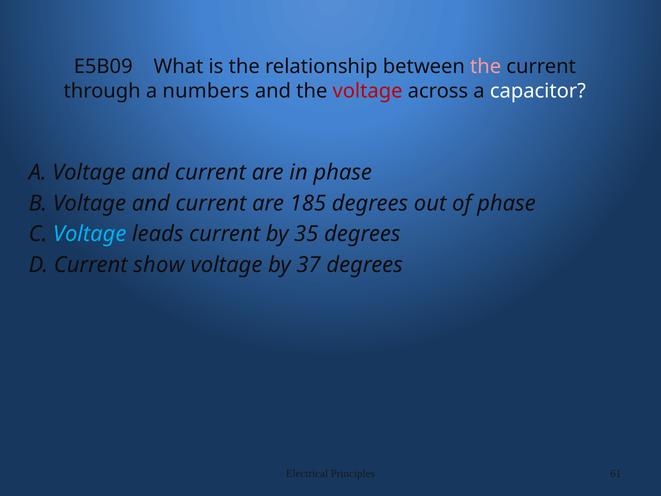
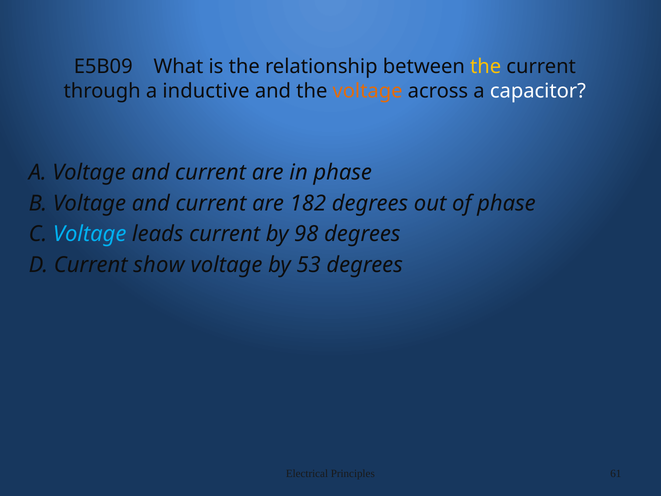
the colour: pink -> yellow (486, 67)
numbers: numbers -> inductive (206, 91)
voltage colour: red -> orange (368, 91)
185: 185 -> 182 (308, 203)
35: 35 -> 98 (306, 234)
37: 37 -> 53 (309, 265)
